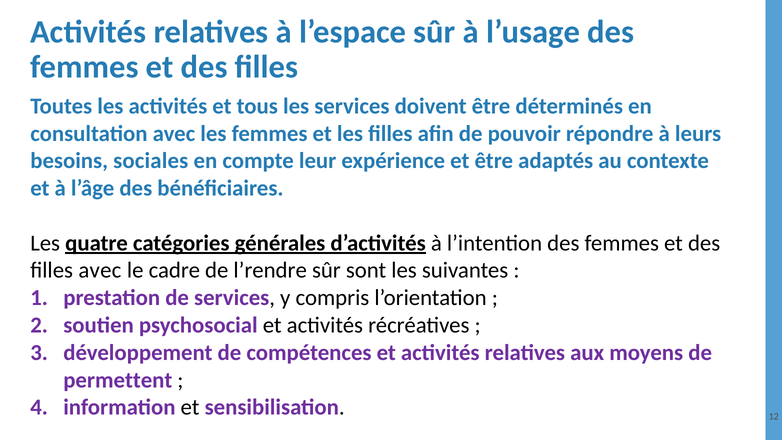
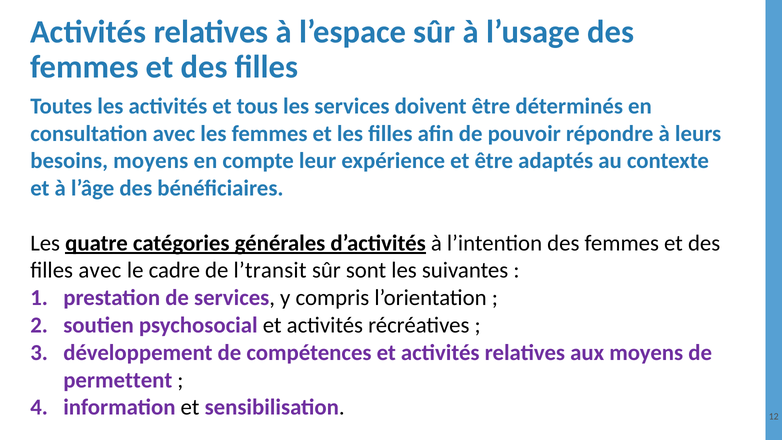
besoins sociales: sociales -> moyens (151, 161)
l’rendre: l’rendre -> l’transit (270, 270)
